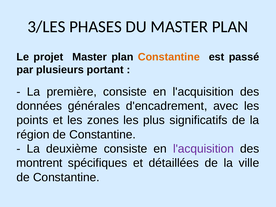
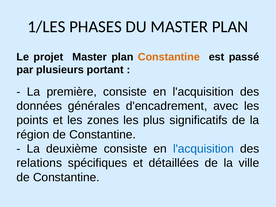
3/LES: 3/LES -> 1/LES (46, 27)
l'acquisition colour: purple -> blue (203, 149)
montrent: montrent -> relations (39, 163)
